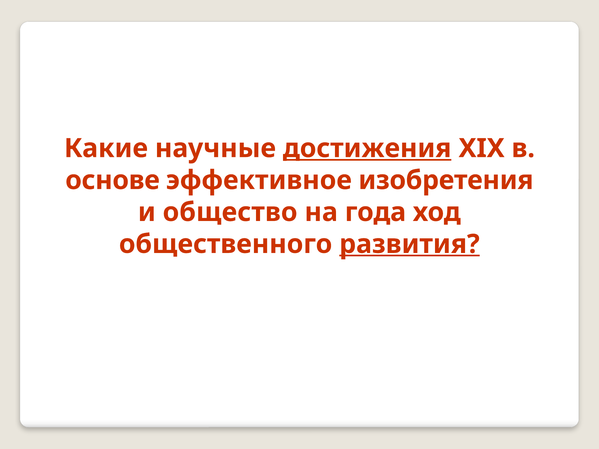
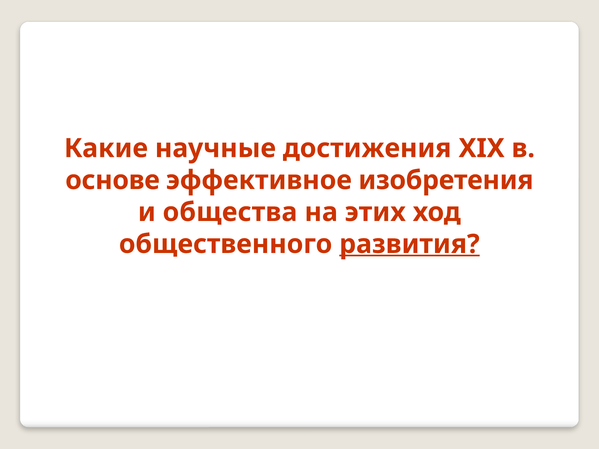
достижения underline: present -> none (367, 148)
общество: общество -> общества (230, 212)
года: года -> этих (375, 212)
